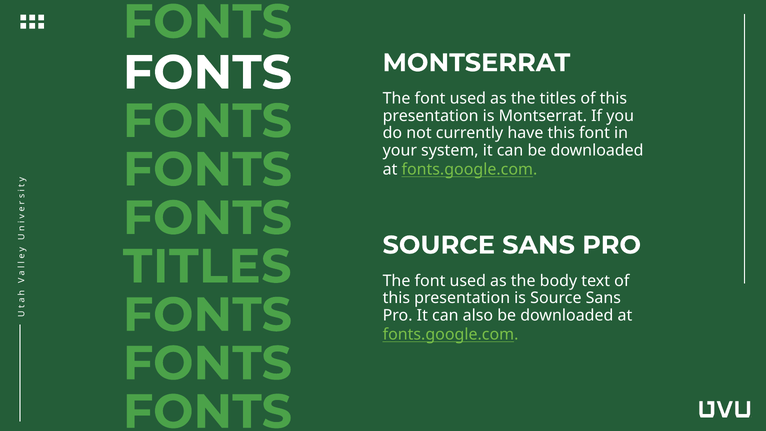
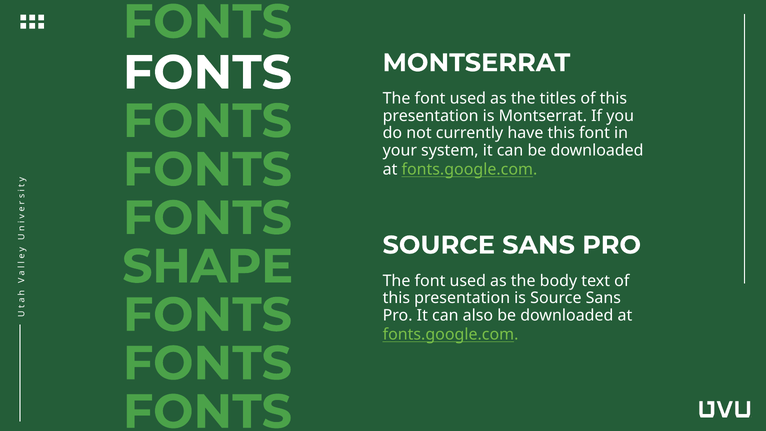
TITLES: TITLES -> SHAPE (208, 266)
